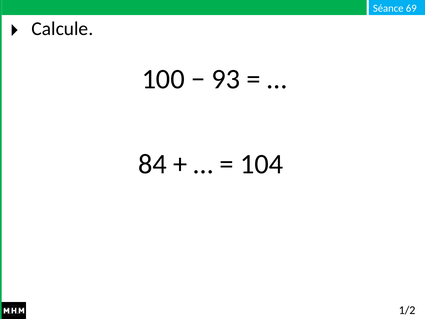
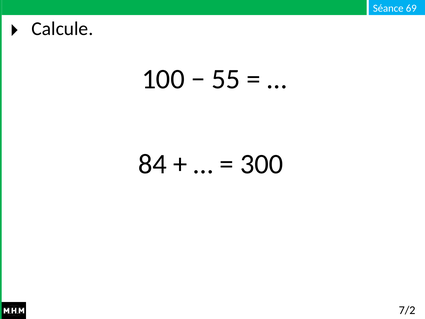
93: 93 -> 55 (226, 79)
104: 104 -> 300 (262, 164)
1/2: 1/2 -> 7/2 (407, 310)
